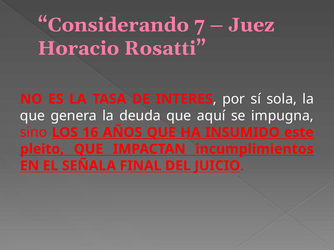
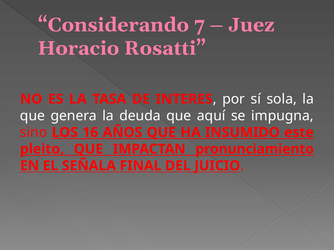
incumplimientos: incumplimientos -> pronunciamiento (255, 149)
